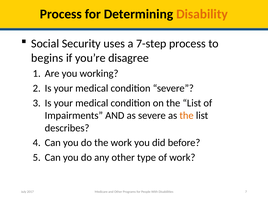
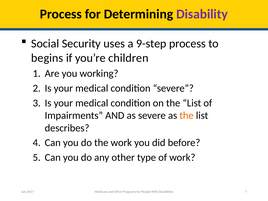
Disability colour: orange -> purple (202, 14)
7-step: 7-step -> 9-step (151, 44)
disagree: disagree -> children (128, 58)
